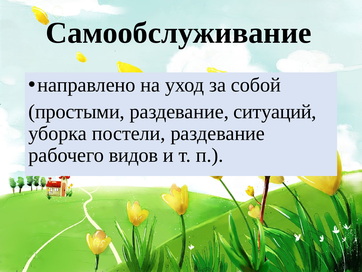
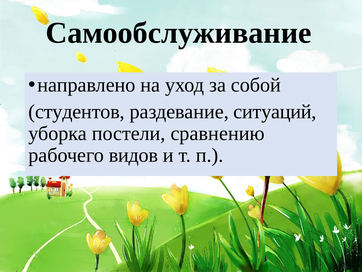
простыми: простыми -> студентов (77, 112)
постели раздевание: раздевание -> сравнению (218, 133)
